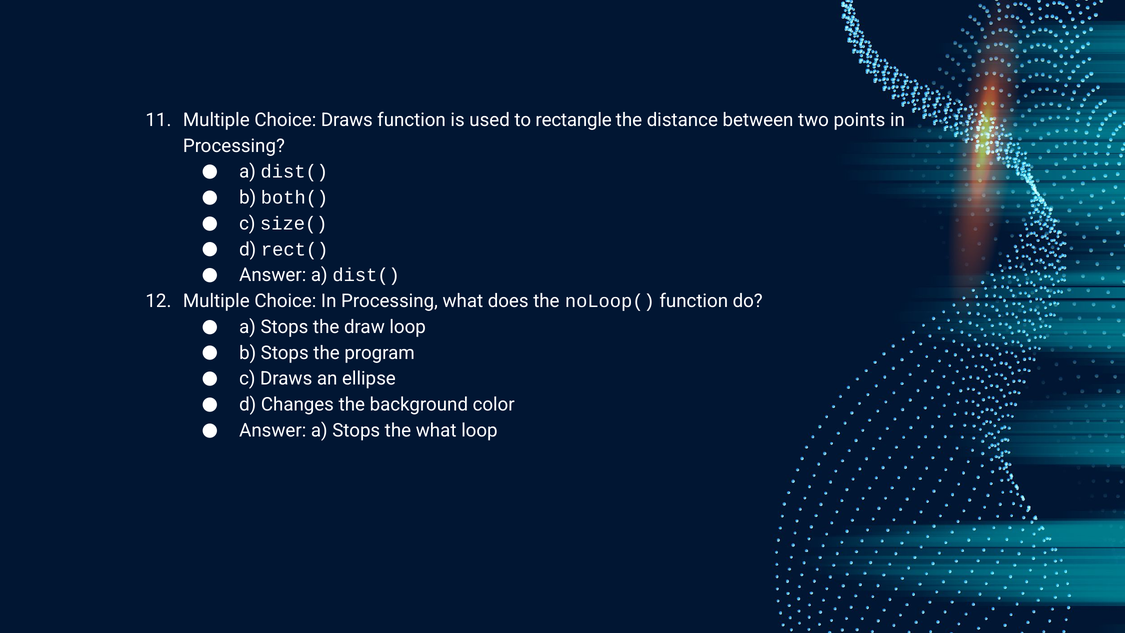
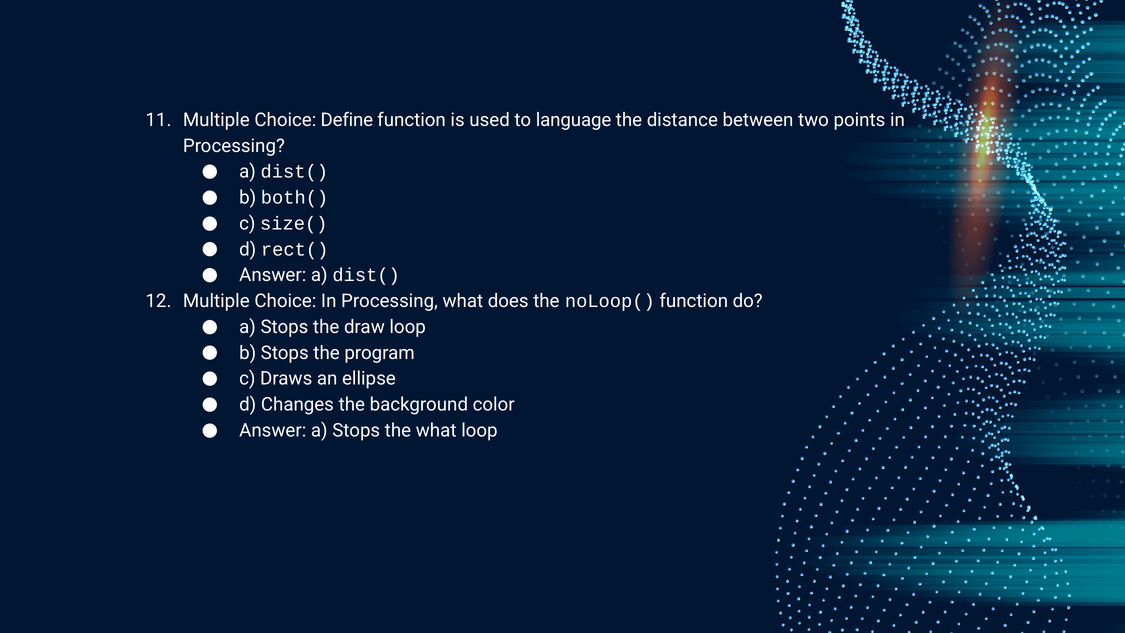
Choice Draws: Draws -> Define (347, 120)
rectangle: rectangle -> language (574, 120)
